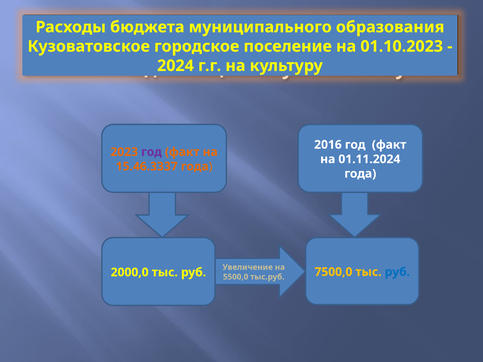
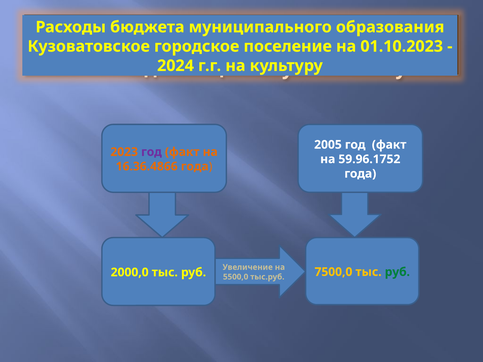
2016: 2016 -> 2005 (328, 145)
01.11.2024: 01.11.2024 -> 59.96.1752 (369, 159)
15.46.3337: 15.46.3337 -> 16.36.4866 (147, 167)
руб colour: blue -> green (397, 272)
